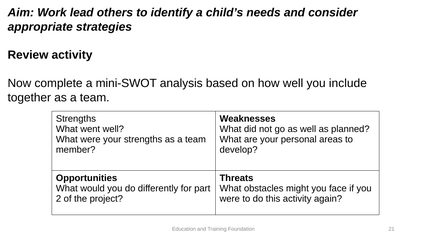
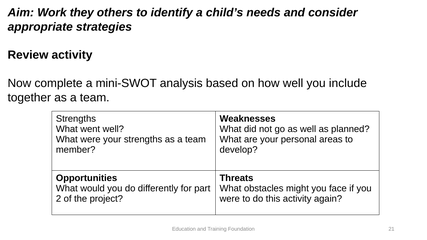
lead: lead -> they (82, 13)
